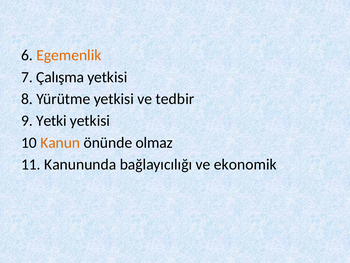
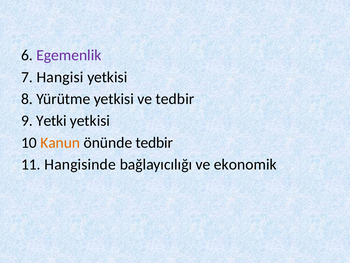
Egemenlik colour: orange -> purple (69, 55)
Çalışma: Çalışma -> Hangisi (60, 77)
önünde olmaz: olmaz -> tedbir (154, 142)
Kanununda: Kanununda -> Hangisinde (80, 164)
